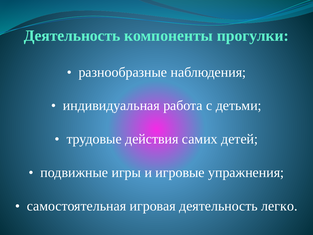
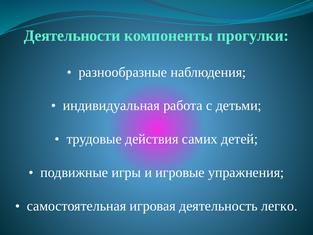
Деятельность: Деятельность -> Деятельности (72, 36)
